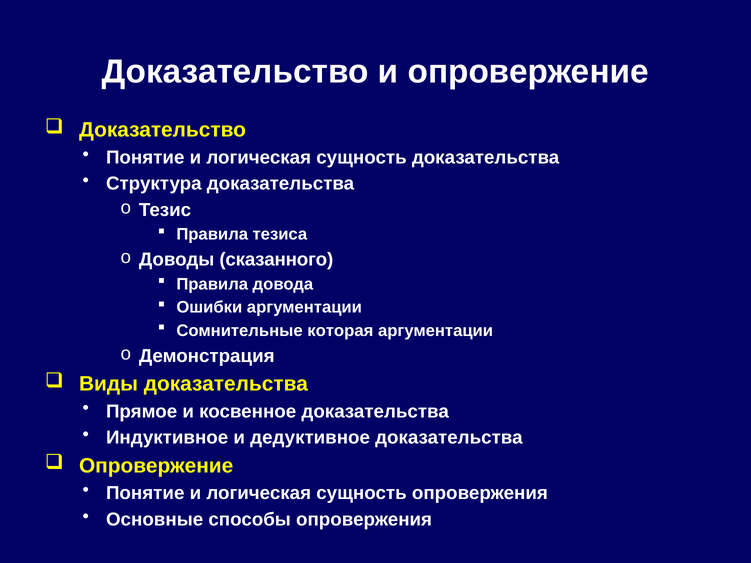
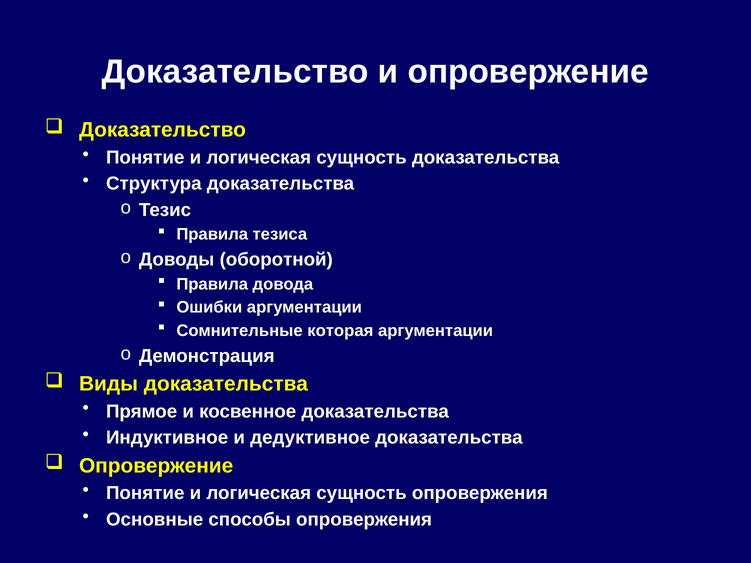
сказанного: сказанного -> оборотной (276, 260)
